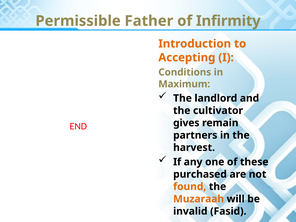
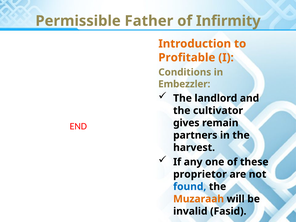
Accepting: Accepting -> Profitable (187, 58)
Maximum: Maximum -> Embezzler (184, 84)
purchased: purchased -> proprietor (200, 174)
found colour: orange -> blue (190, 187)
